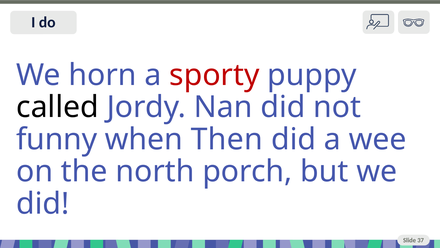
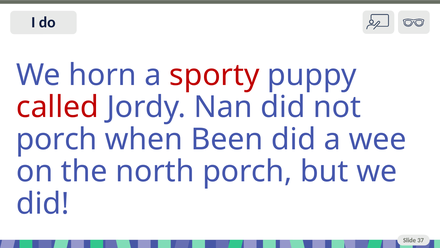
called colour: black -> red (58, 107)
funny: funny -> porch (57, 139)
Then: Then -> Been (227, 139)
